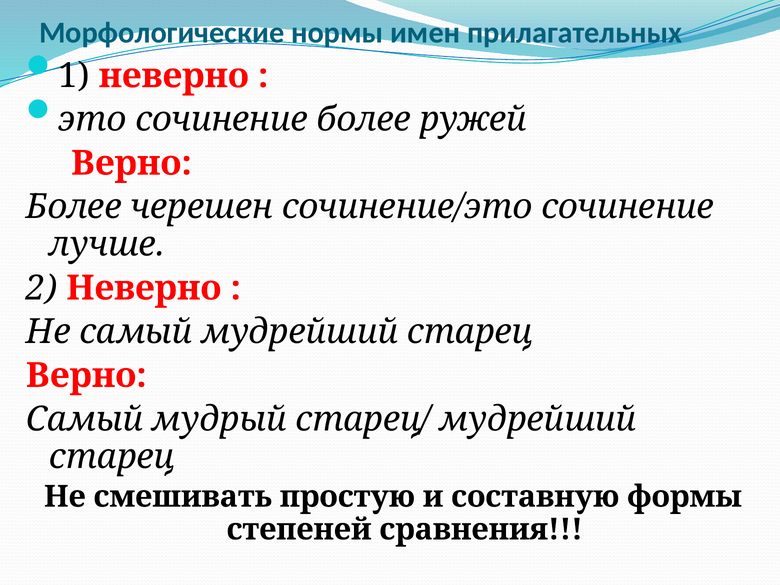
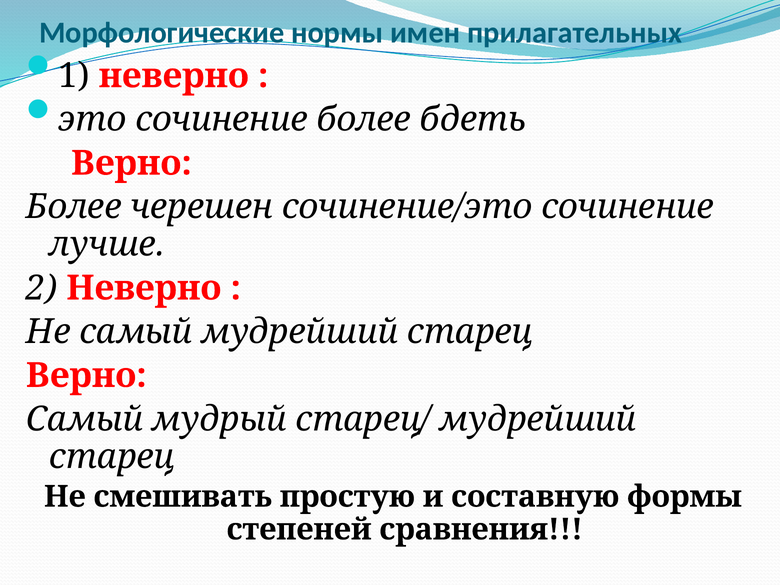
ружей: ружей -> бдеть (473, 120)
